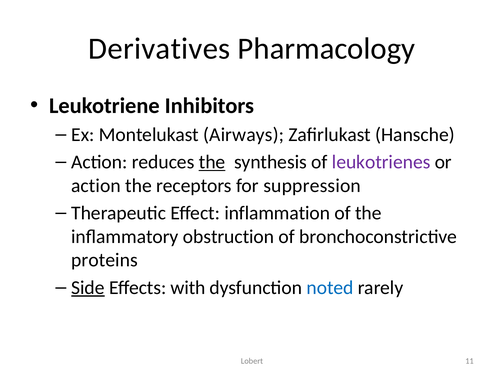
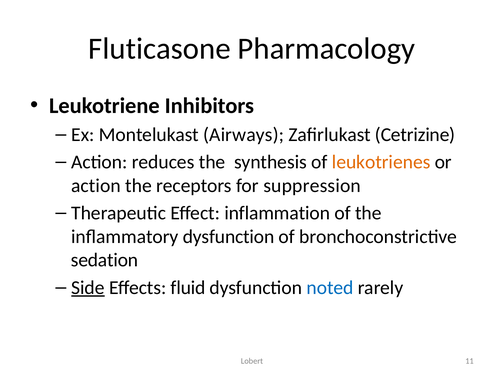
Derivatives: Derivatives -> Fluticasone (159, 49)
Hansche: Hansche -> Cetrizine (415, 135)
the underline: present -> none (212, 162)
leukotrienes colour: purple -> orange (381, 162)
inflammatory obstruction: obstruction -> dysfunction (229, 237)
proteins: proteins -> sedation (105, 260)
with: with -> fluid (188, 288)
